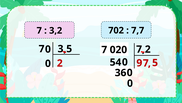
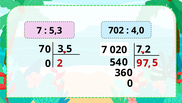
7,7: 7,7 -> 4,0 (138, 30)
3,2: 3,2 -> 5,3 (56, 30)
